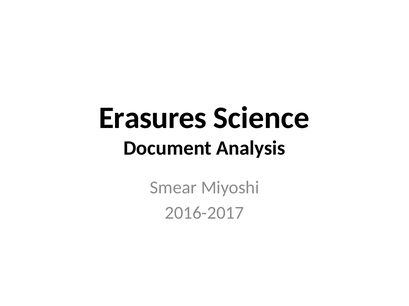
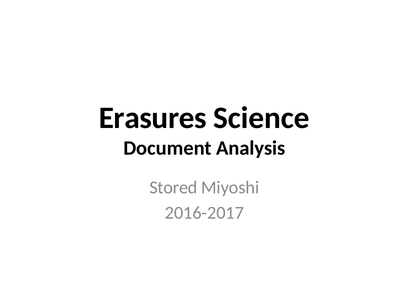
Smear: Smear -> Stored (173, 188)
